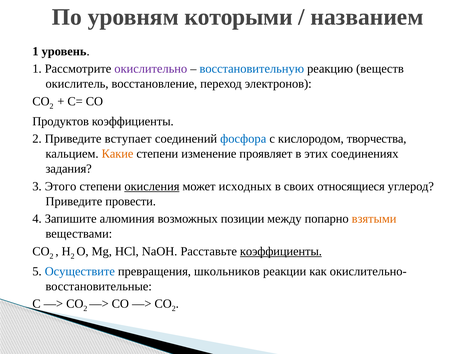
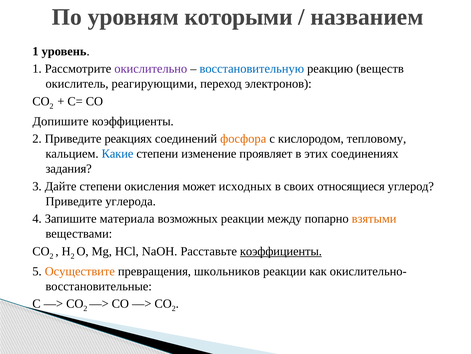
восстановление: восстановление -> реагирующими (154, 84)
Продуктов: Продуктов -> Допишите (61, 121)
вступает: вступает -> реакциях (128, 139)
фосфора colour: blue -> orange (243, 139)
творчества: творчества -> тепловому (377, 139)
Какие colour: orange -> blue (117, 153)
Этого: Этого -> Дайте (61, 186)
окисления underline: present -> none (152, 186)
провести: провести -> углерода (131, 201)
алюминия: алюминия -> материала (127, 218)
возможных позиции: позиции -> реакции (243, 218)
Осуществите colour: blue -> orange (80, 271)
